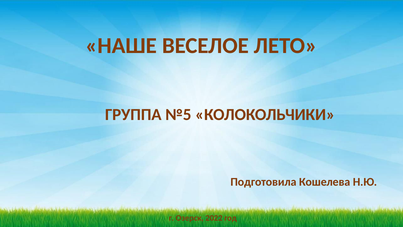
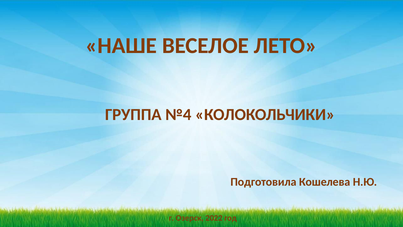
№5: №5 -> №4 (178, 114)
